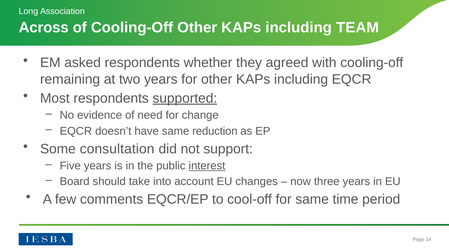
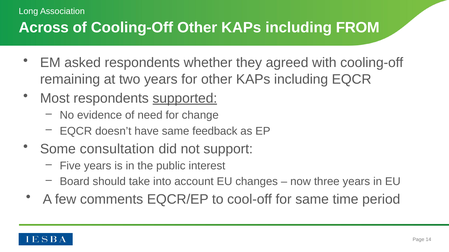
TEAM: TEAM -> FROM (358, 28)
reduction: reduction -> feedback (215, 131)
interest underline: present -> none (207, 166)
